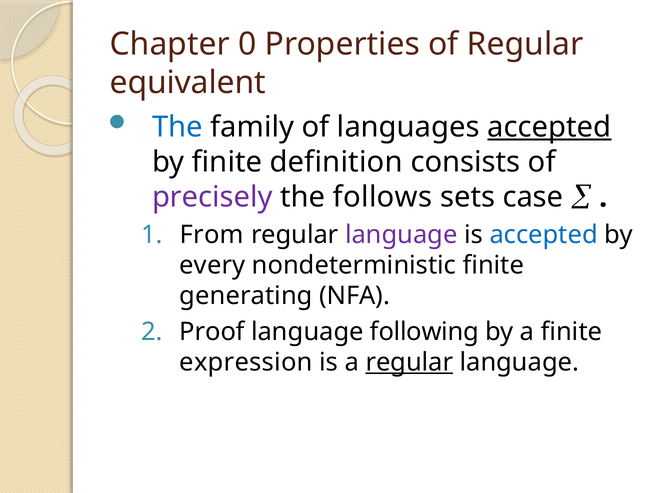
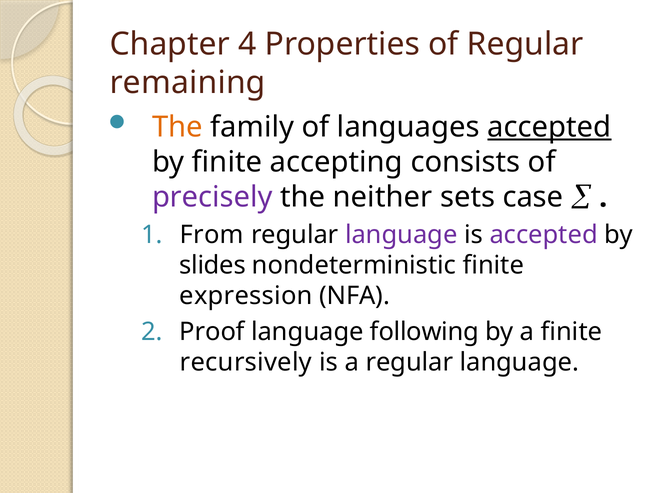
0: 0 -> 4 (247, 44)
equivalent: equivalent -> remaining (188, 83)
The colour: blue -> orange (177, 127)
definition: definition -> accepting (336, 162)
follows: follows -> neither (383, 197)
accepted colour: blue -> purple (544, 235)
every: every -> slides (213, 265)
generating: generating -> expression (246, 296)
expression: expression -> recursively (246, 362)
regular underline: present -> none (409, 362)
